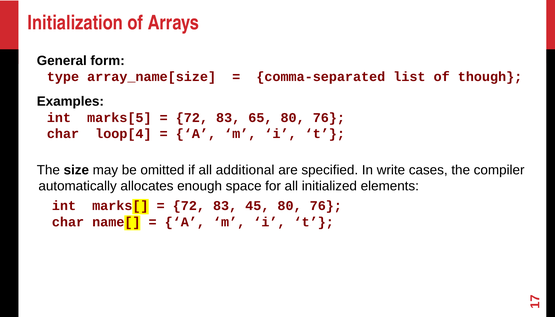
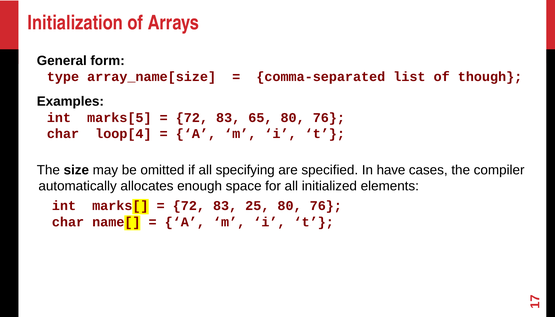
additional: additional -> specifying (245, 170)
write: write -> have (391, 170)
45: 45 -> 25 (257, 206)
